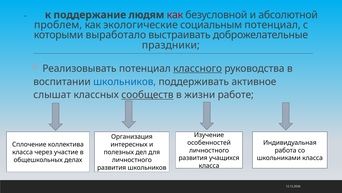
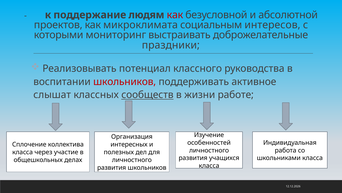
проблем: проблем -> проектов (58, 25)
экологические: экологические -> микроклимата (141, 25)
социальным потенциал: потенциал -> интересов (272, 25)
выработало: выработало -> мониторинг (116, 35)
классного underline: present -> none (198, 68)
школьников colour: blue -> red (125, 81)
